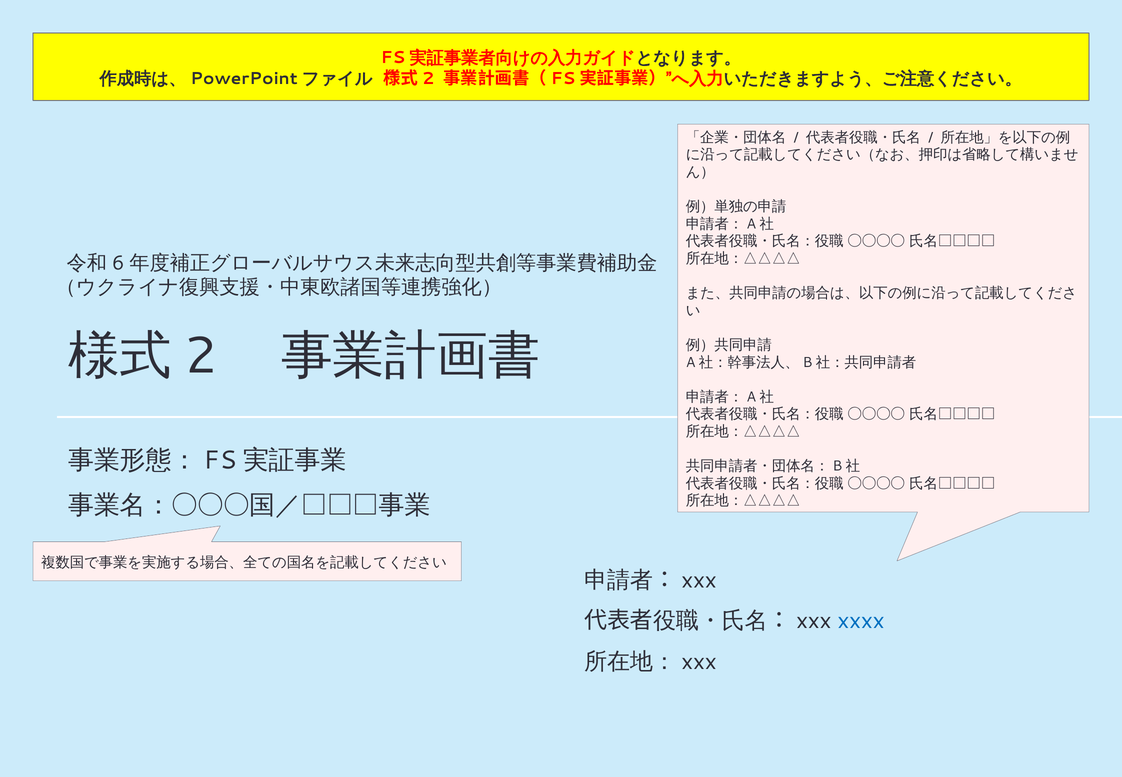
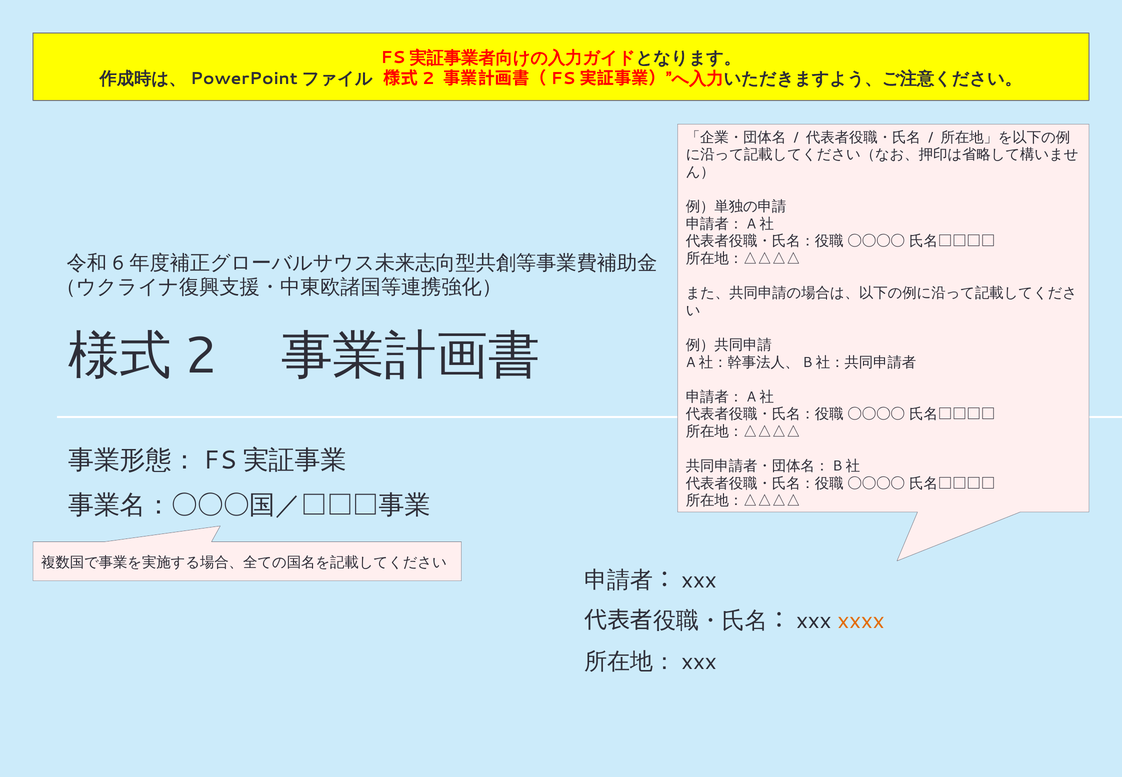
xxxx colour: blue -> orange (861, 621)
